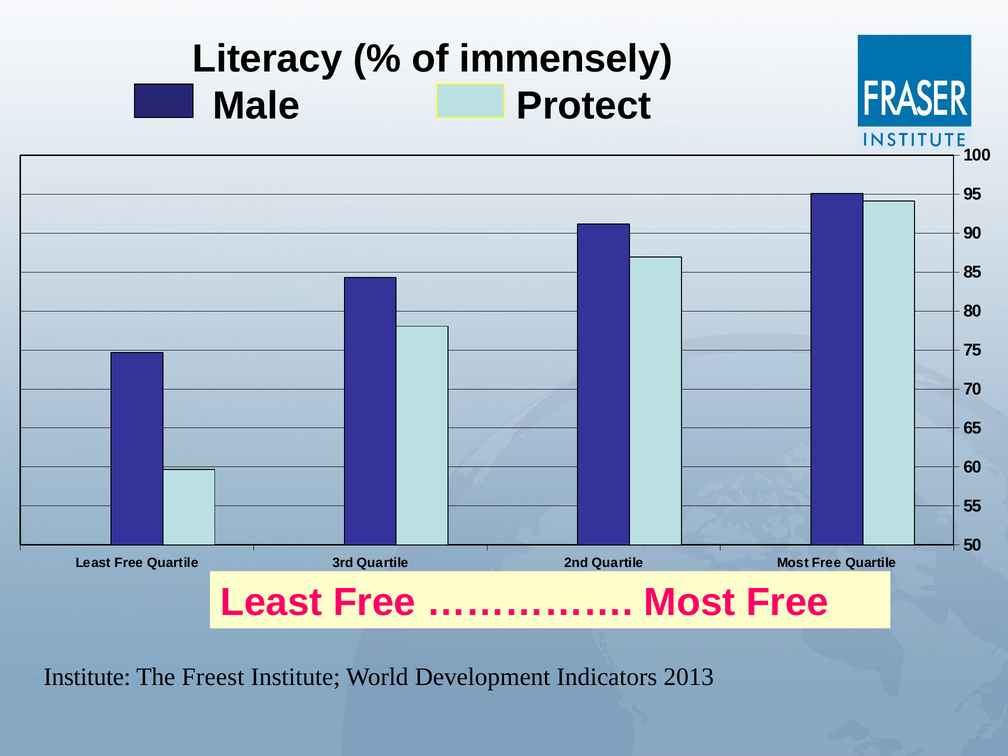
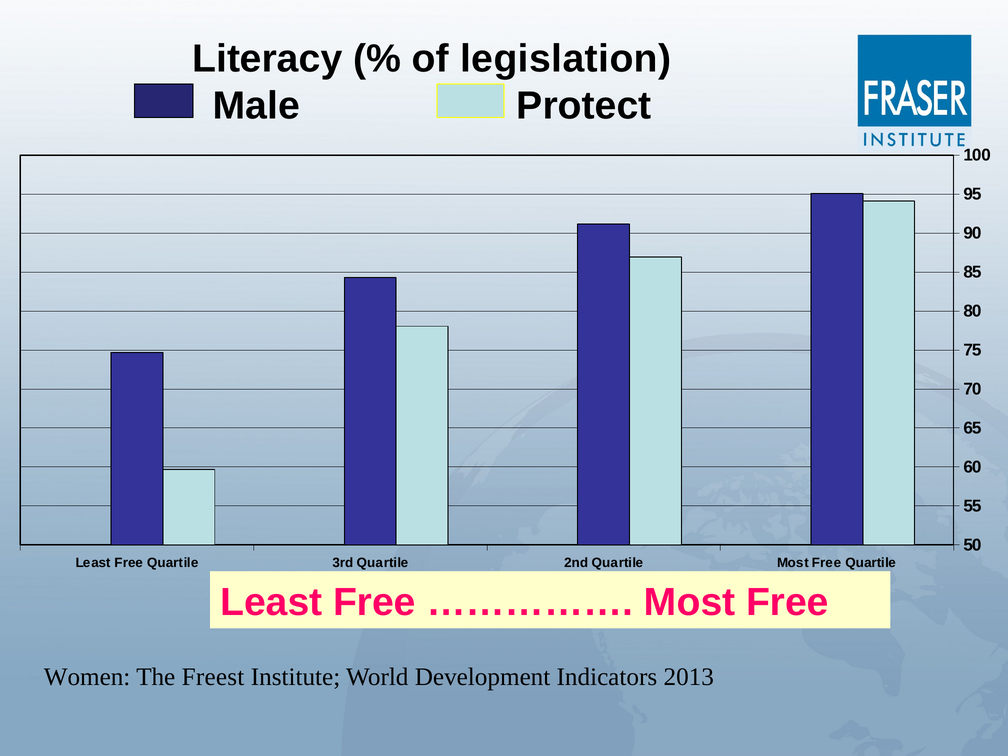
immensely: immensely -> legislation (566, 59)
Institute: Institute -> Women (87, 677)
